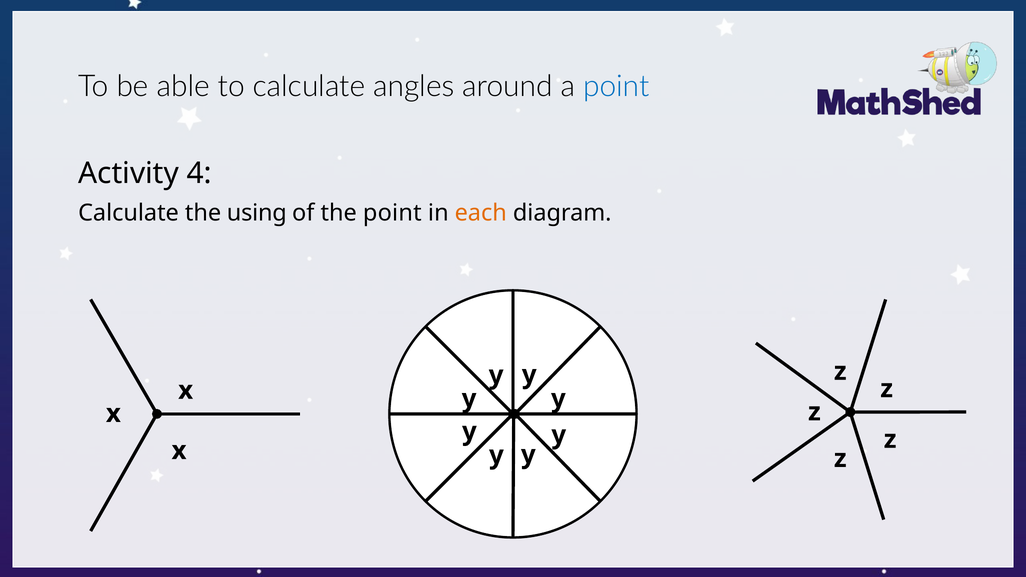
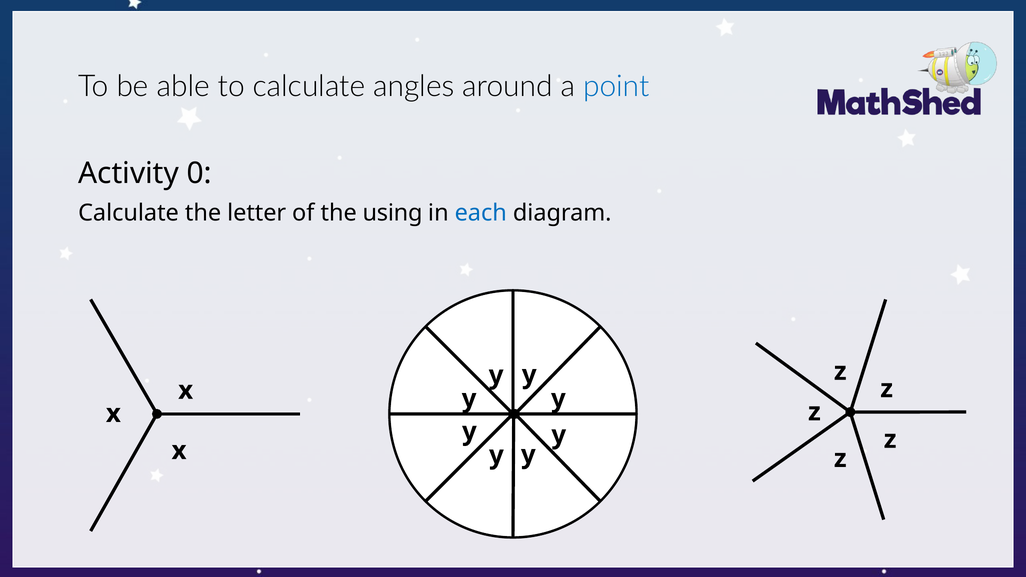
4: 4 -> 0 (199, 173)
using: using -> letter (257, 213)
the point: point -> using (393, 213)
each colour: orange -> blue (481, 213)
